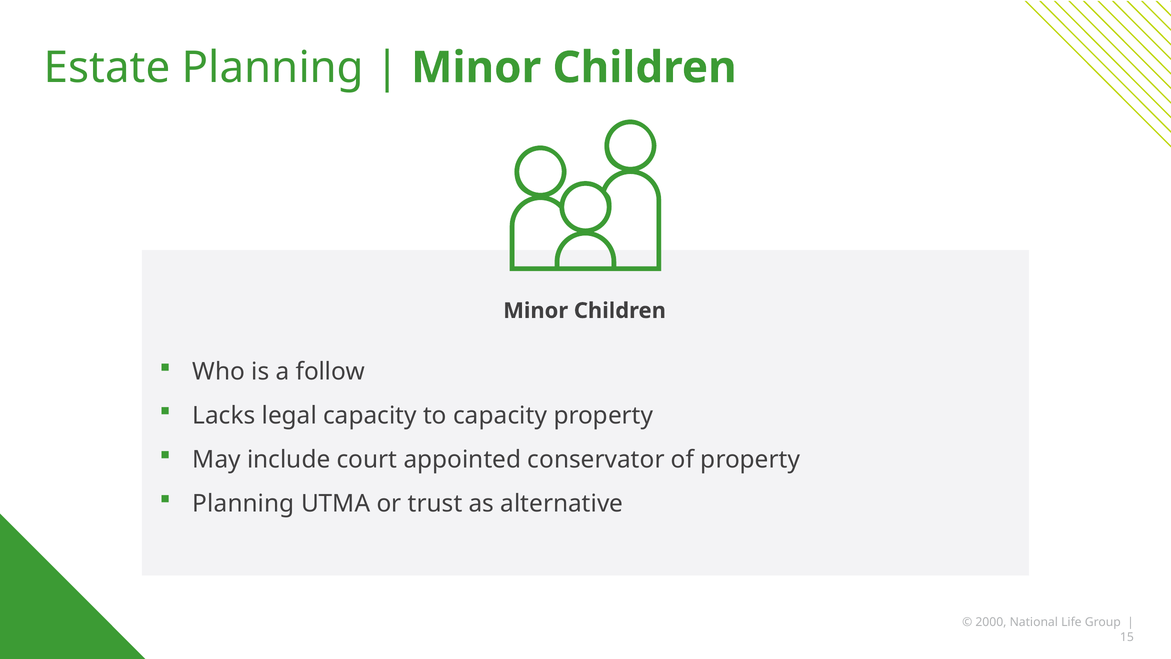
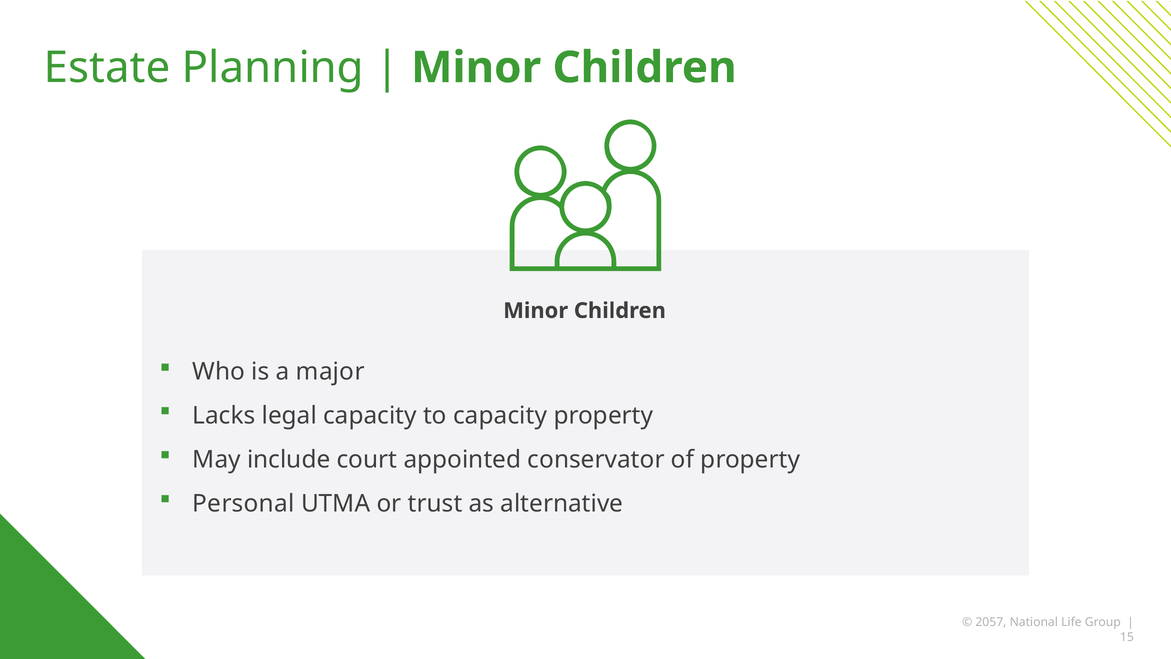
follow: follow -> major (330, 372)
Planning: Planning -> Personal (243, 504)
2000: 2000 -> 2057 (991, 622)
